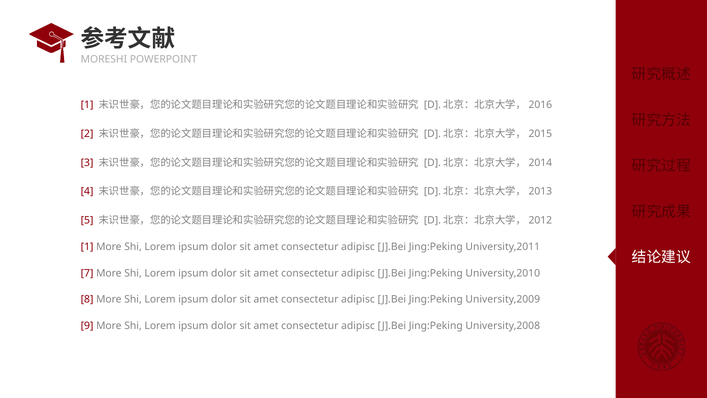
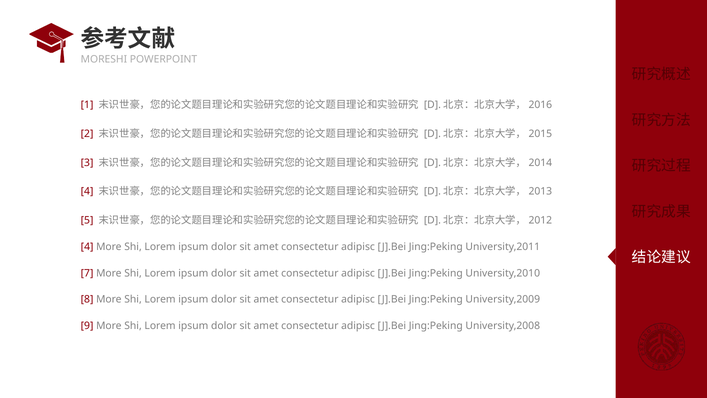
1: 1 -> 4 (87, 247)
